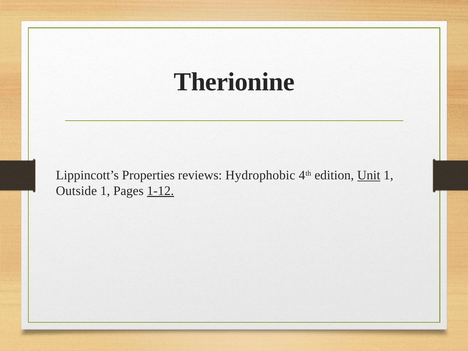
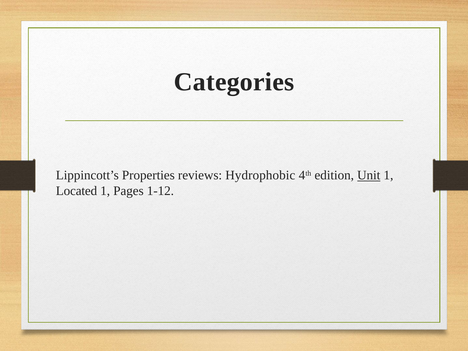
Therionine: Therionine -> Categories (234, 82)
Outside: Outside -> Located (77, 191)
1-12 underline: present -> none (160, 191)
